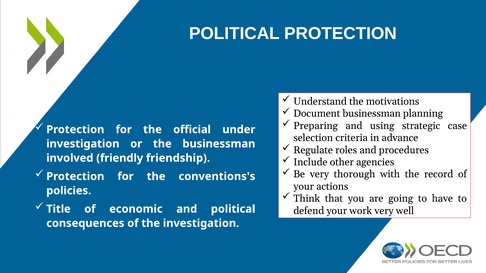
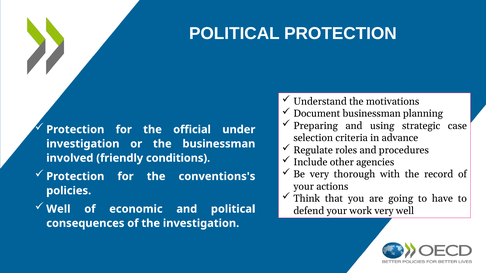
friendship: friendship -> conditions (178, 158)
Title: Title -> Well (58, 209)
